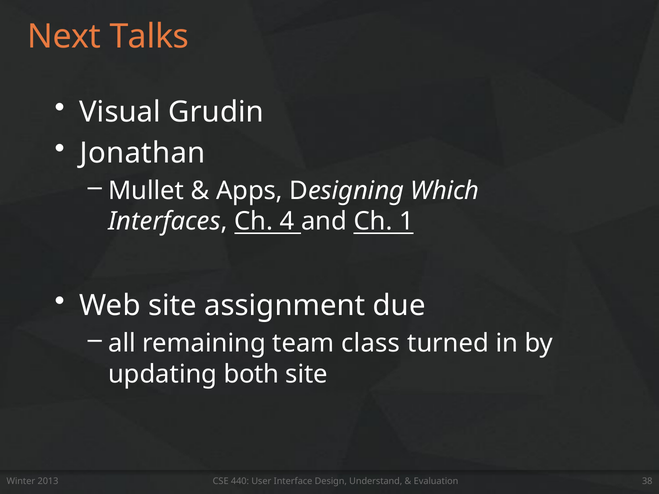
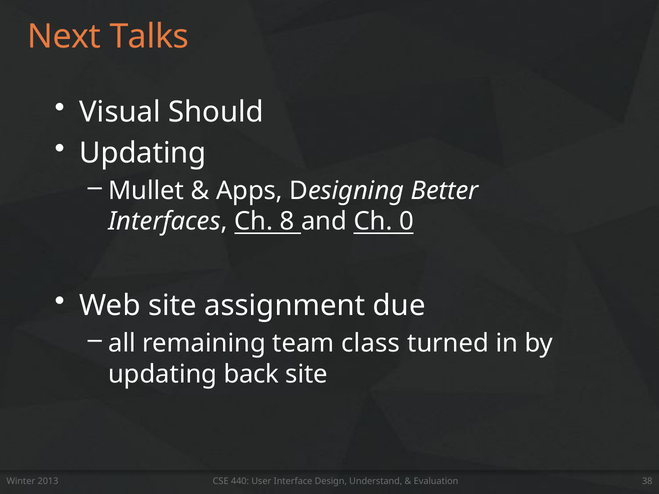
Grudin: Grudin -> Should (216, 112)
Jonathan: Jonathan -> Updating (143, 153)
Which: Which -> Better (445, 191)
4: 4 -> 8 (287, 222)
1: 1 -> 0 (406, 222)
both: both -> back (251, 374)
